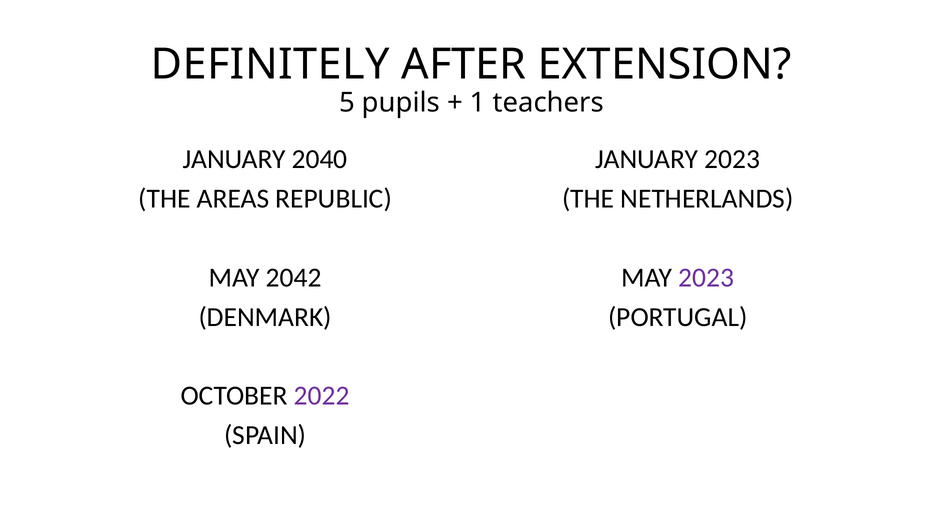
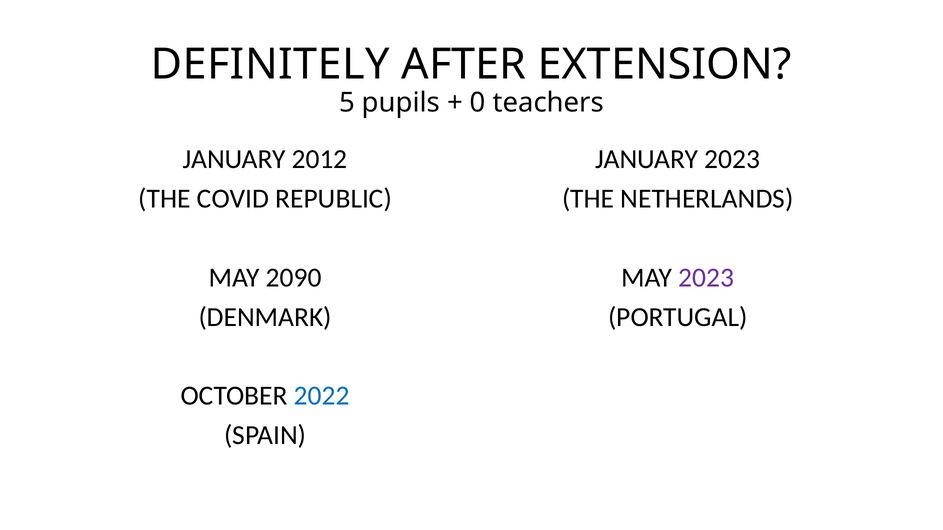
1: 1 -> 0 (478, 103)
2040: 2040 -> 2012 (320, 159)
AREAS: AREAS -> COVID (233, 199)
2042: 2042 -> 2090 (294, 278)
2022 colour: purple -> blue (322, 396)
